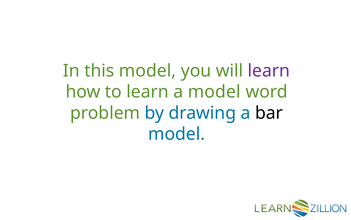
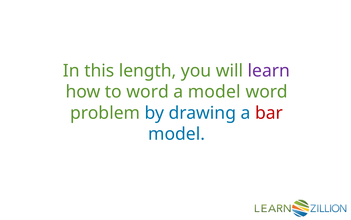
this model: model -> length (148, 71)
to learn: learn -> word (148, 92)
bar colour: black -> red (269, 113)
